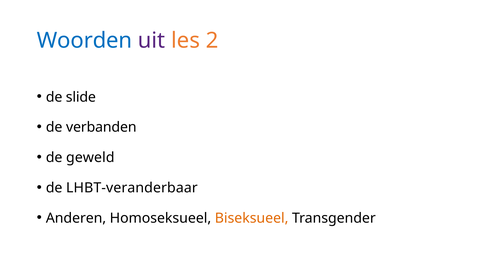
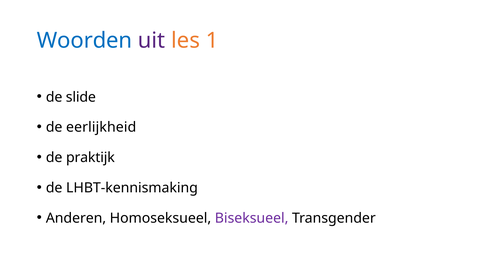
2: 2 -> 1 (212, 41)
verbanden: verbanden -> eerlijkheid (101, 128)
geweld: geweld -> praktijk (90, 158)
LHBT-veranderbaar: LHBT-veranderbaar -> LHBT-kennismaking (132, 188)
Biseksueel colour: orange -> purple (252, 219)
